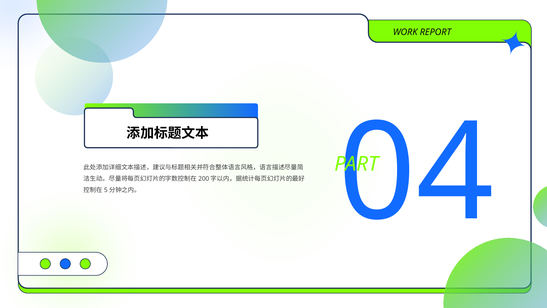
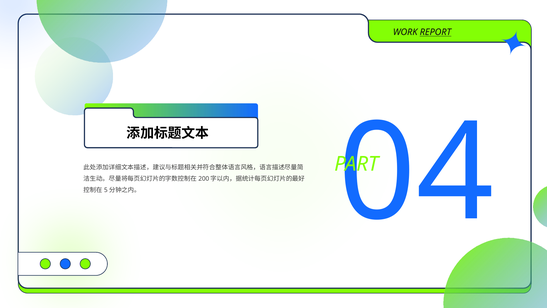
REPORT underline: none -> present (435, 32)
